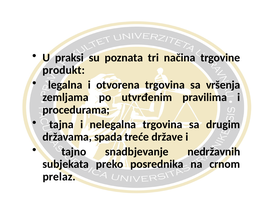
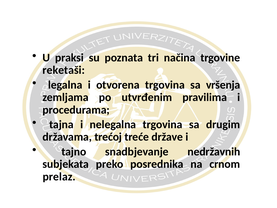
produkt: produkt -> reketaši (64, 70)
spada: spada -> trećoj (108, 137)
